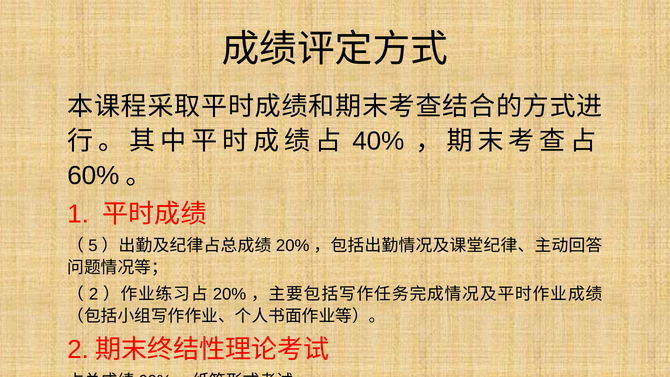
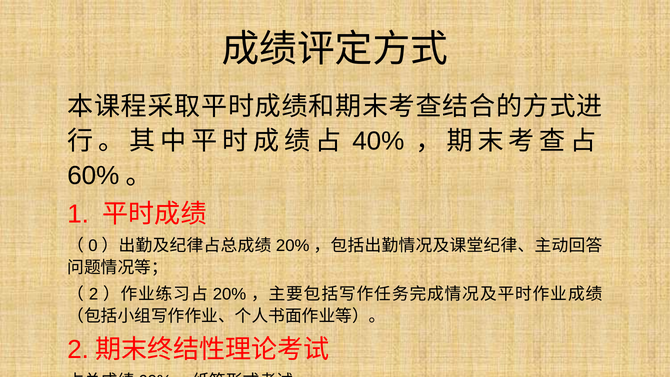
5: 5 -> 0 (93, 245)
